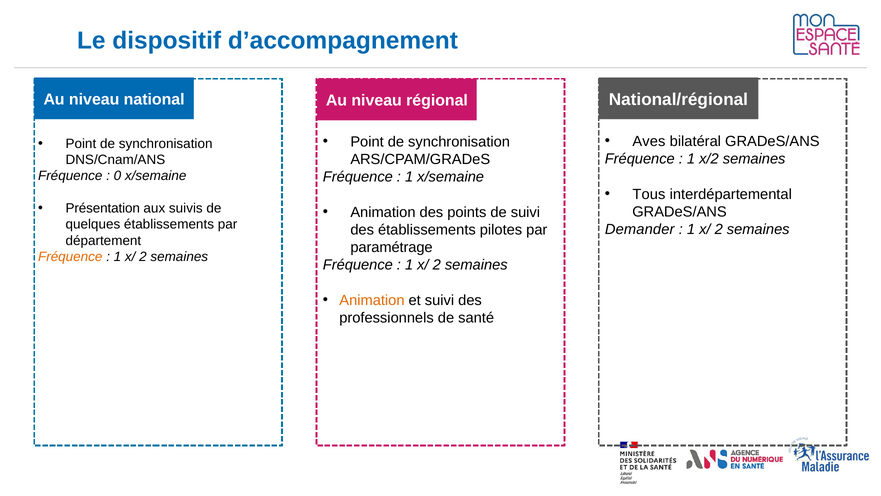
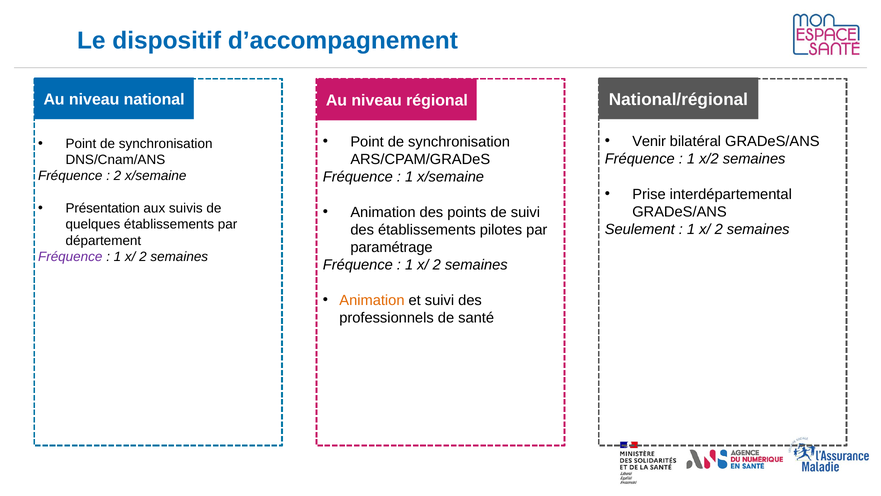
Aves: Aves -> Venir (649, 141)
0: 0 -> 2 (117, 176)
Tous: Tous -> Prise (649, 194)
Demander: Demander -> Seulement (640, 229)
Fréquence colour: orange -> purple (70, 257)
